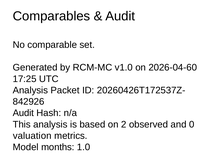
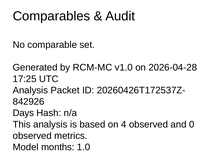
2026-04-60: 2026-04-60 -> 2026-04-28 (173, 67)
Audit: Audit -> Days (23, 113)
2: 2 -> 4 (124, 124)
valuation: valuation -> observed (32, 136)
